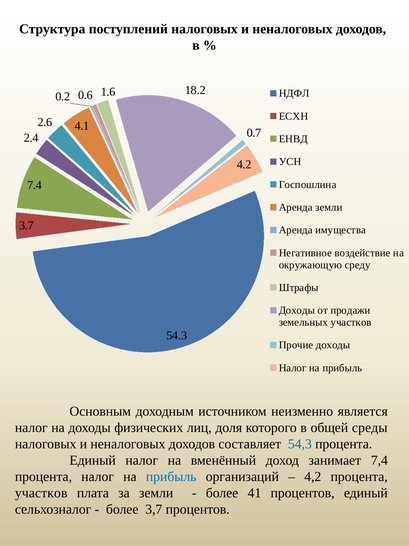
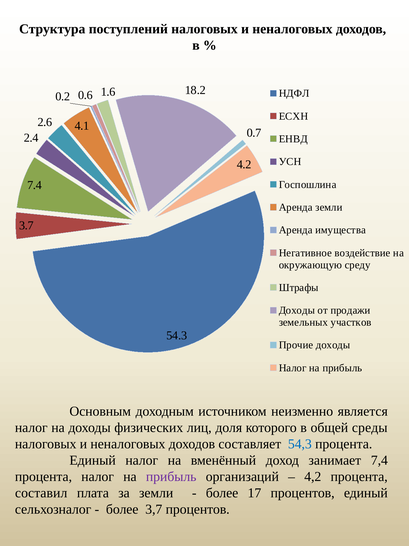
прибыль colour: blue -> purple (171, 476)
участков: участков -> составил (41, 492)
41: 41 -> 17 (254, 492)
